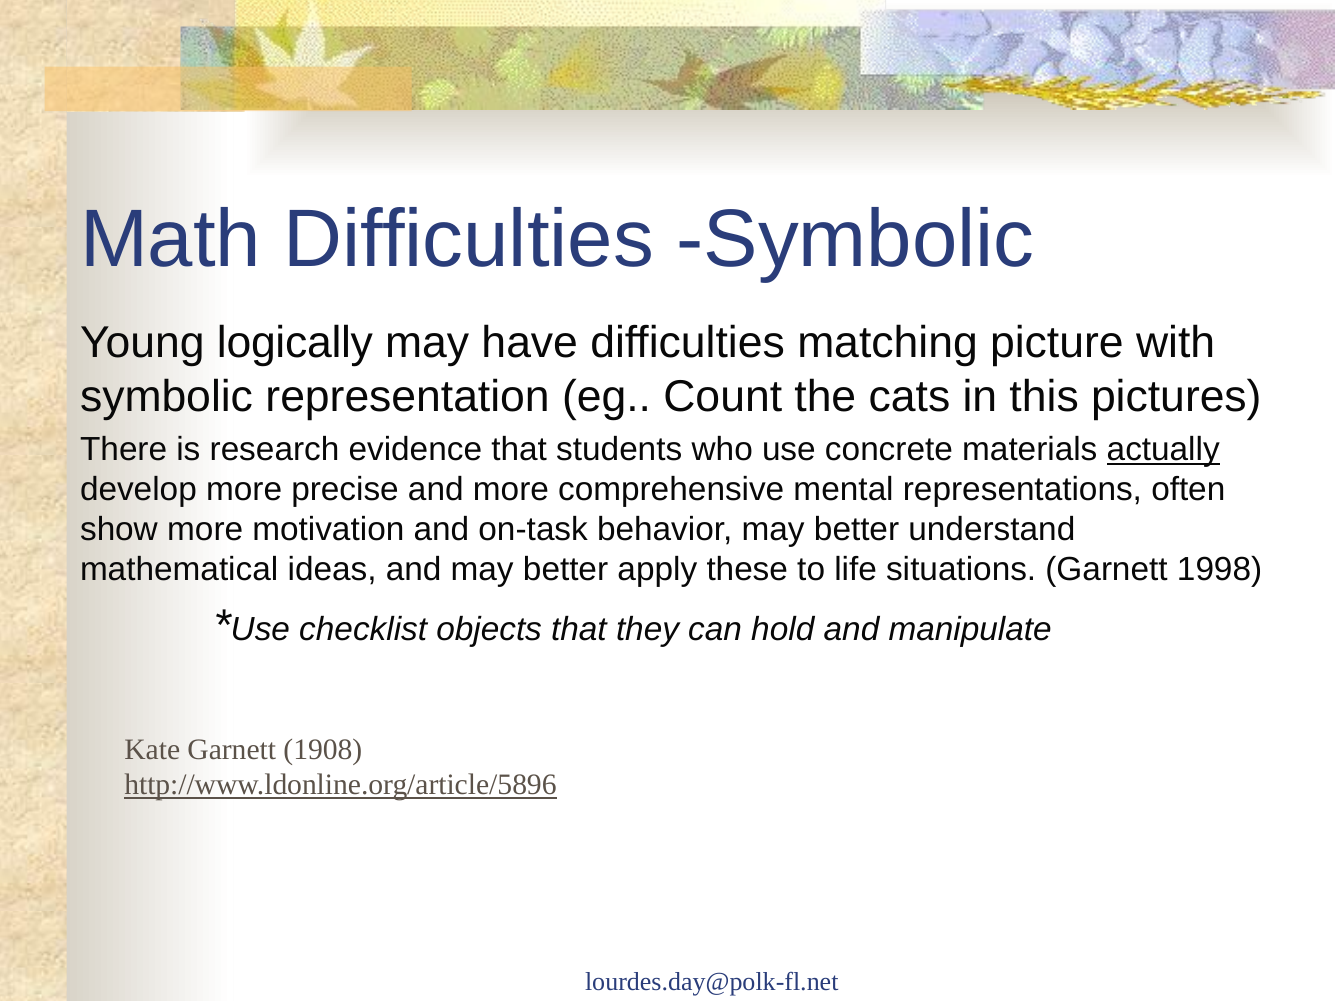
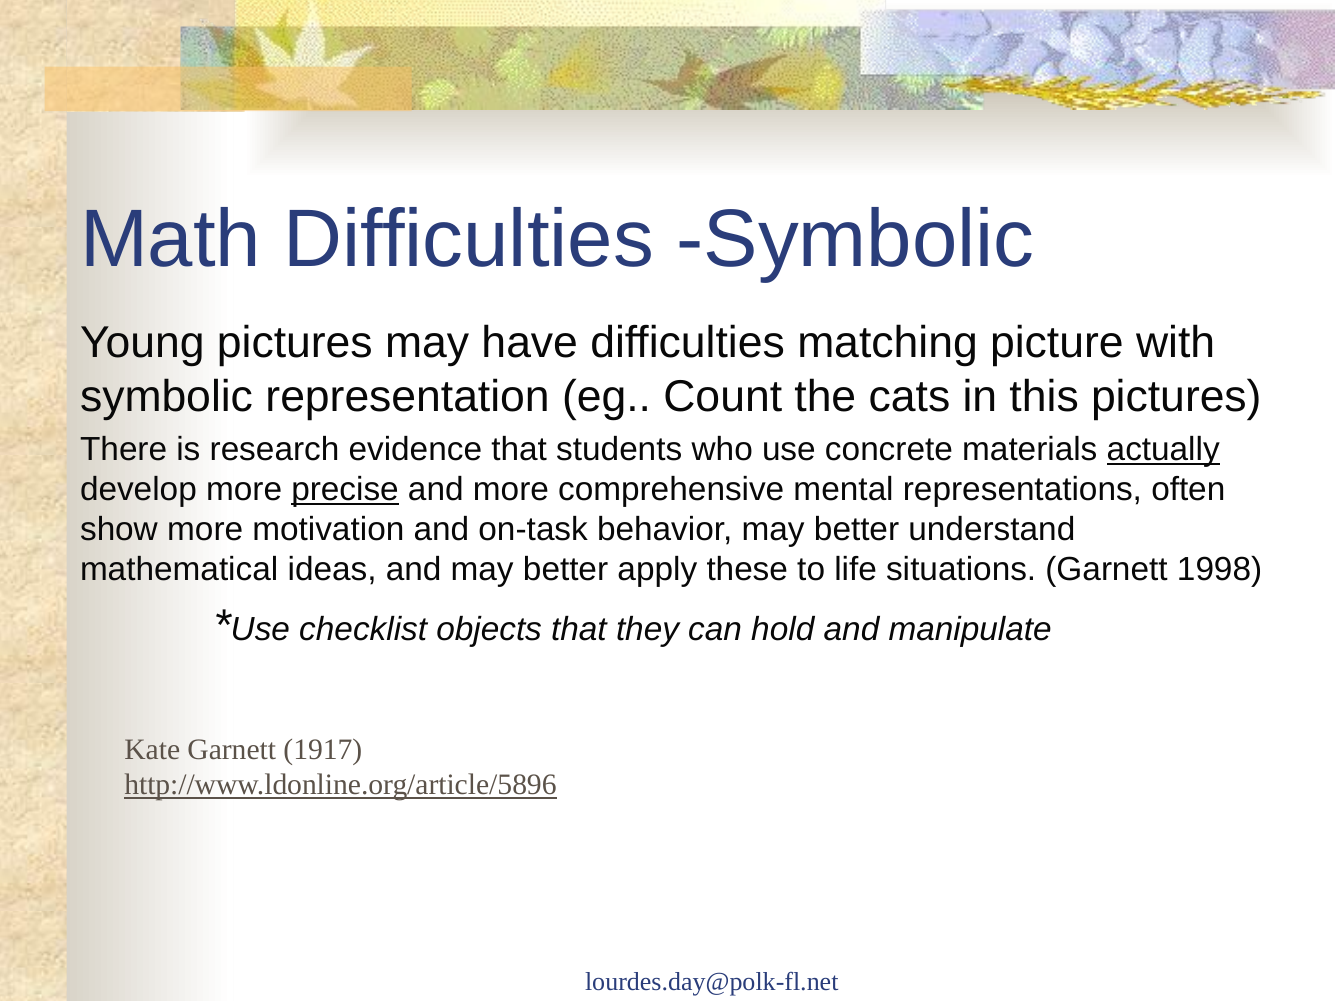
Young logically: logically -> pictures (295, 343)
precise underline: none -> present (345, 489)
1908: 1908 -> 1917 (323, 749)
